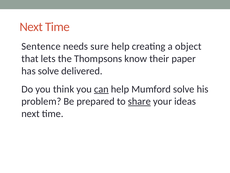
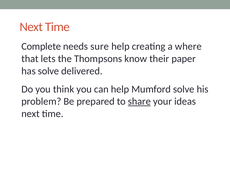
Sentence: Sentence -> Complete (41, 46)
object: object -> where (188, 46)
can underline: present -> none (101, 89)
